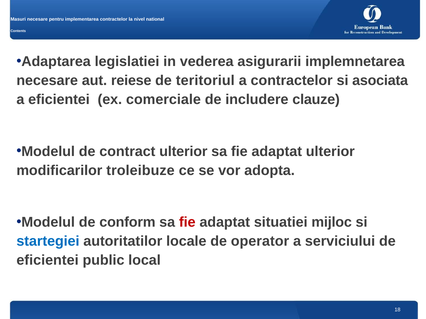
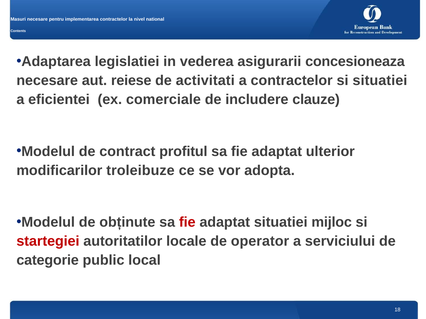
implemnetarea: implemnetarea -> concesioneaza (355, 62)
teritoriul: teritoriul -> activitati (205, 81)
si asociata: asociata -> situatiei (380, 81)
contract ulterior: ulterior -> profitul (183, 152)
conform: conform -> obținute (127, 223)
startegiei colour: blue -> red (48, 242)
eficientei: eficientei -> categorie (48, 261)
